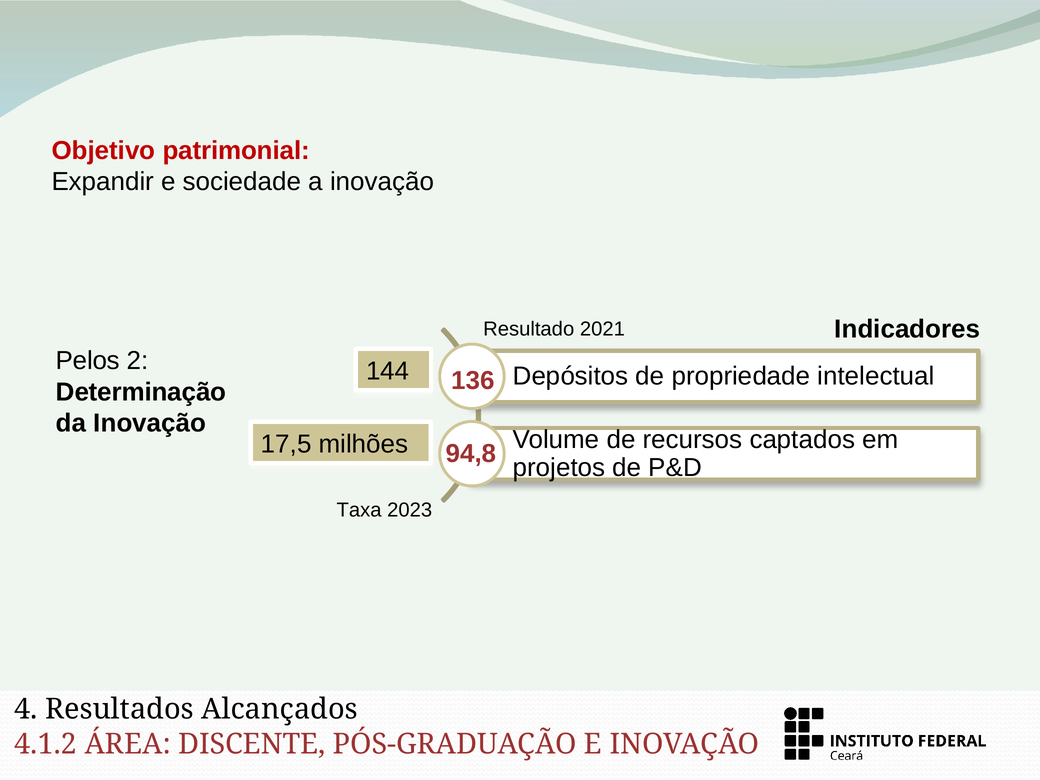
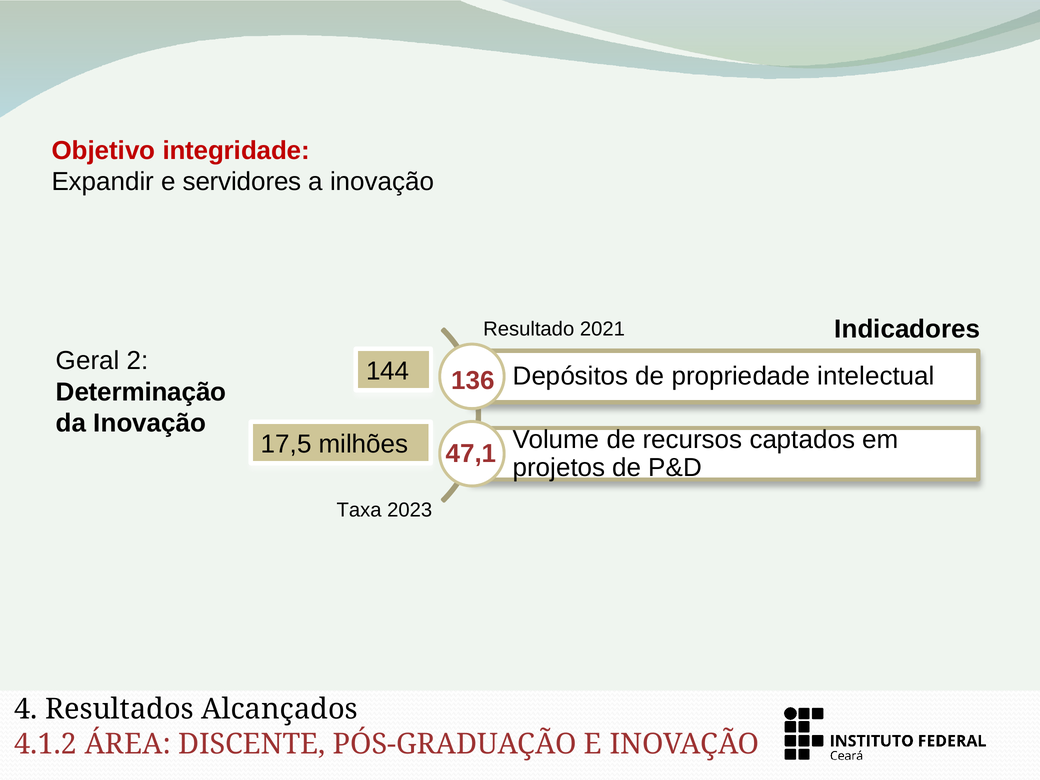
patrimonial: patrimonial -> integridade (236, 151)
sociedade: sociedade -> servidores (242, 182)
Pelos: Pelos -> Geral (88, 361)
94,8: 94,8 -> 47,1 (471, 453)
